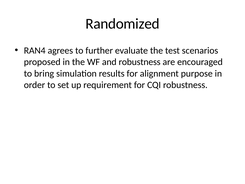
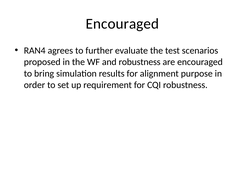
Randomized: Randomized -> Encouraged (122, 24)
